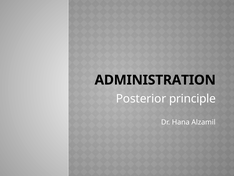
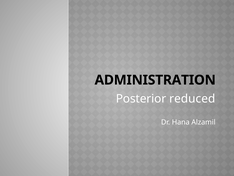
principle: principle -> reduced (192, 98)
